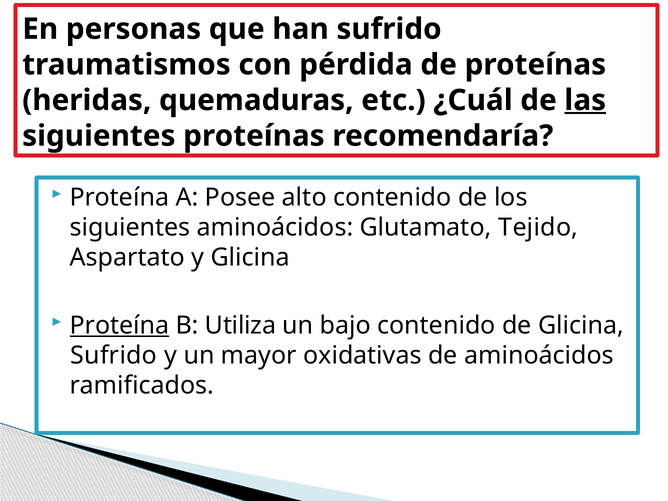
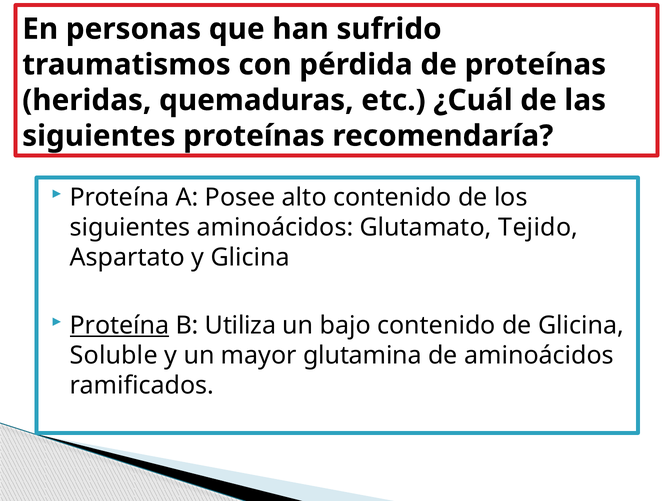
las underline: present -> none (585, 100)
Sufrido: Sufrido -> Soluble (114, 355)
oxidativas: oxidativas -> glutamina (363, 355)
